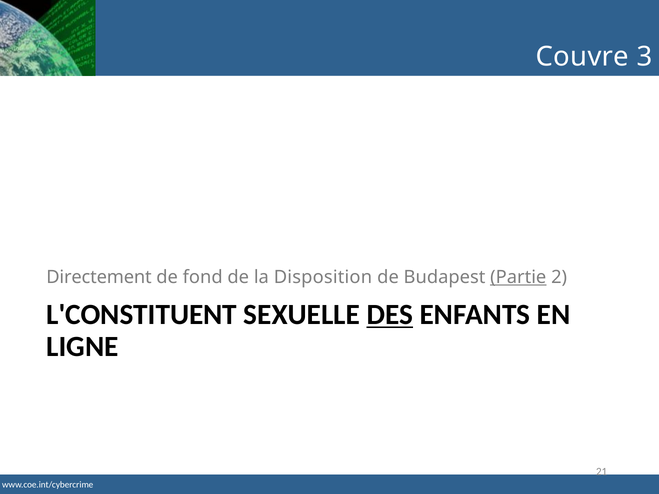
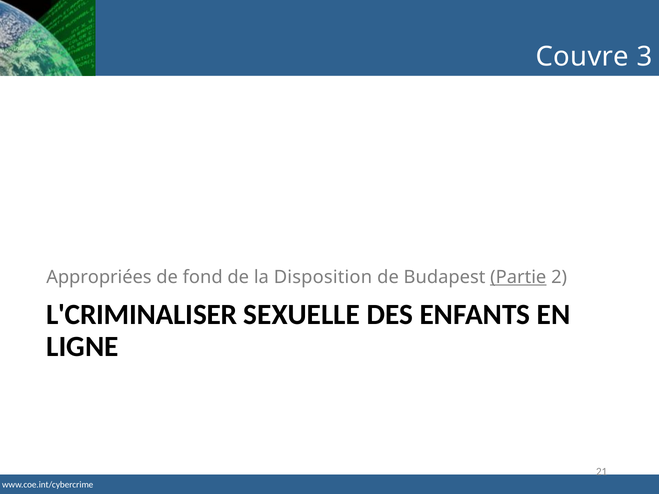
Directement: Directement -> Appropriées (99, 277)
L'CONSTITUENT: L'CONSTITUENT -> L'CRIMINALISER (142, 315)
DES underline: present -> none (390, 315)
